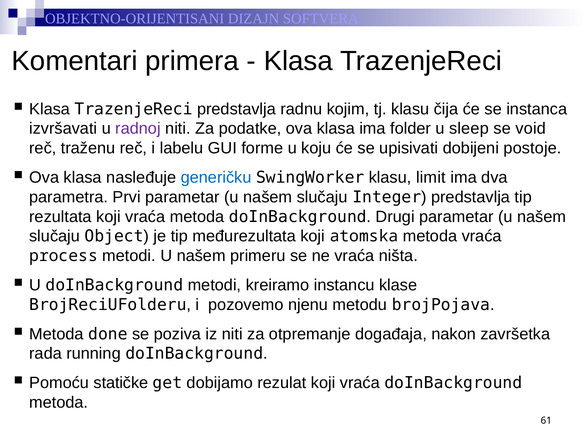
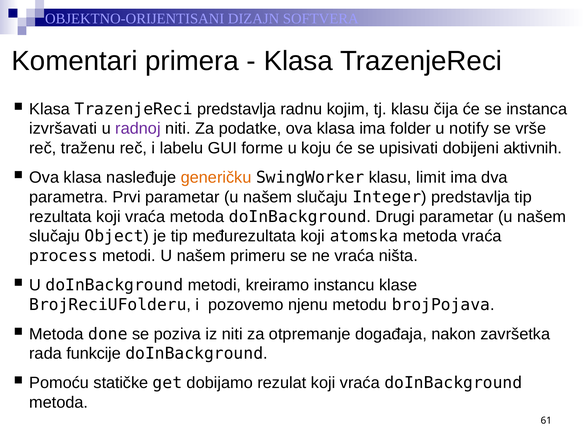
sleep: sleep -> notify (469, 129)
void: void -> vrše (531, 129)
postoje: postoje -> aktivnih (533, 148)
generičku colour: blue -> orange (216, 178)
running: running -> funkcije (94, 354)
